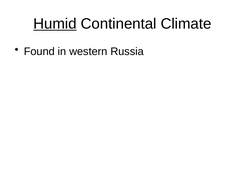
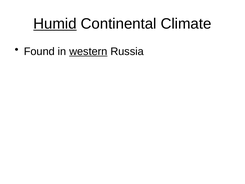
western underline: none -> present (88, 51)
